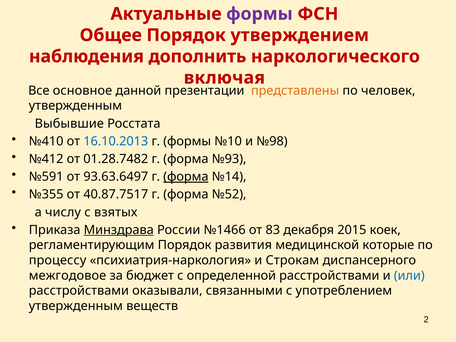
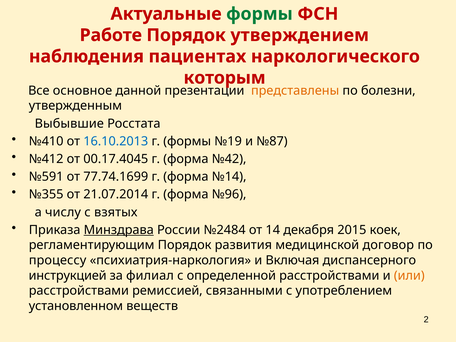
формы colour: purple -> green (259, 14)
Общее: Общее -> Работе (111, 35)
дополнить: дополнить -> пациентах (197, 56)
включая: включая -> которым (225, 78)
человек: человек -> болезни (388, 91)
№10: №10 -> №19 (228, 141)
№98: №98 -> №87 (272, 141)
01.28.7482: 01.28.7482 -> 00.17.4045 (116, 159)
№93: №93 -> №42 (229, 159)
93.63.6497: 93.63.6497 -> 77.74.1699 (116, 177)
форма underline: present -> none (186, 177)
40.87.7517: 40.87.7517 -> 21.07.2014 (116, 194)
№52: №52 -> №96 (229, 194)
№1466: №1466 -> №2484 (225, 230)
83: 83 -> 14 (273, 230)
которые: которые -> договор (388, 245)
Строкам: Строкам -> Включая (292, 260)
межгодовое: межгодовое -> инструкцией (68, 276)
бюджет: бюджет -> филиал (150, 276)
или colour: blue -> orange (409, 276)
оказывали: оказывали -> ремиссией (167, 291)
утвержденным: утвержденным -> установленном (76, 306)
